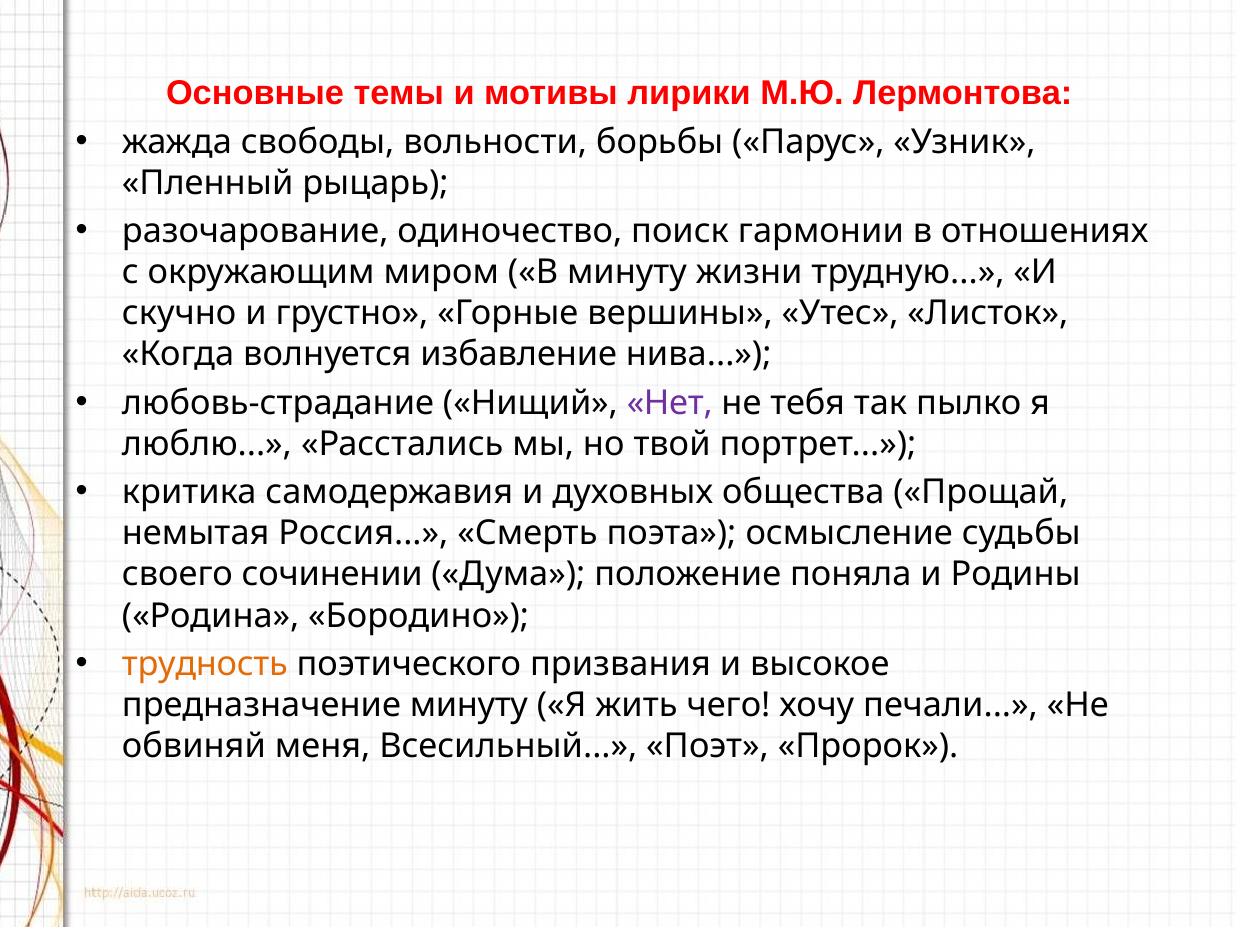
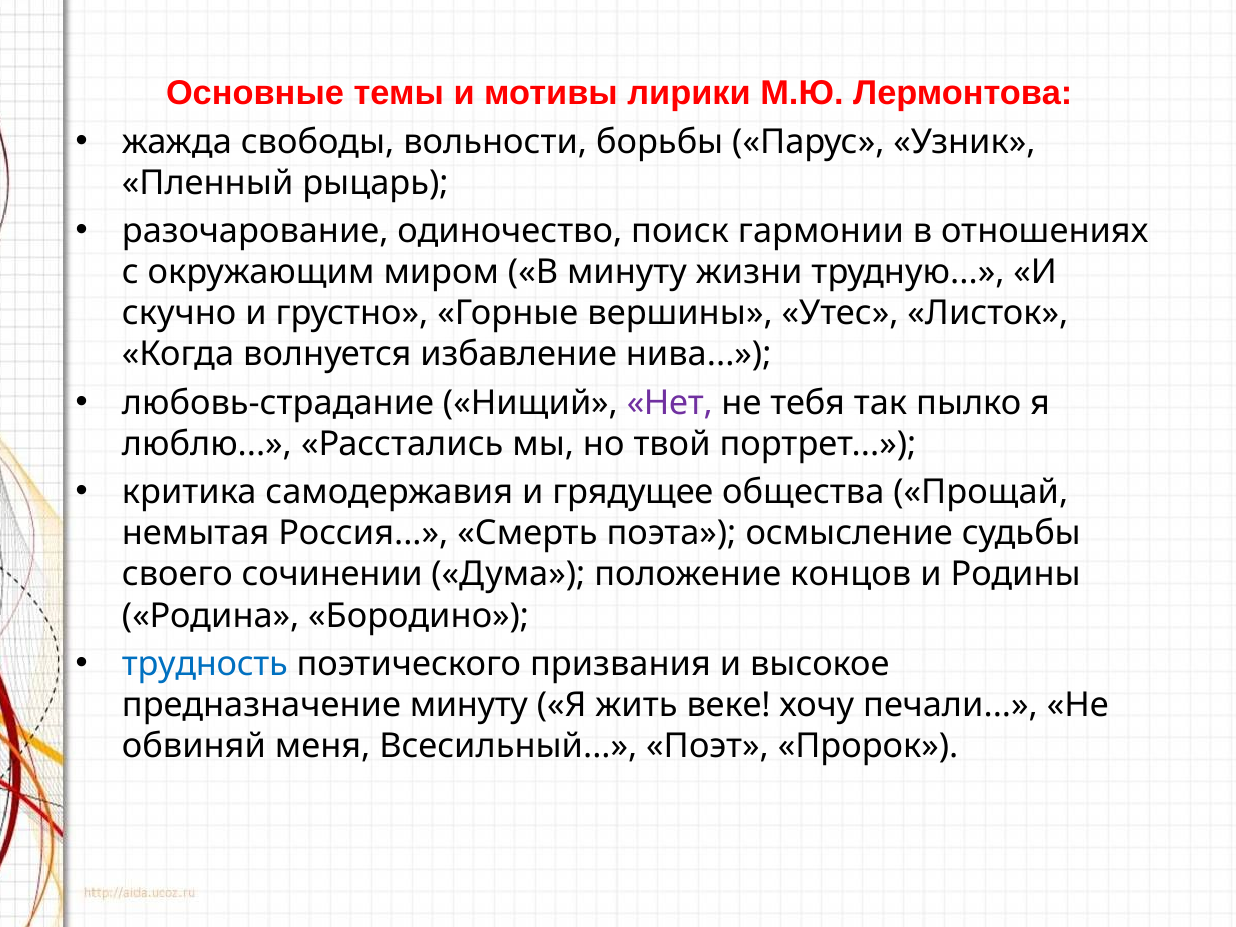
духовных: духовных -> грядущее (633, 492)
поняла: поняла -> концов (851, 574)
трудность colour: orange -> blue (205, 664)
чего: чего -> веке (729, 705)
